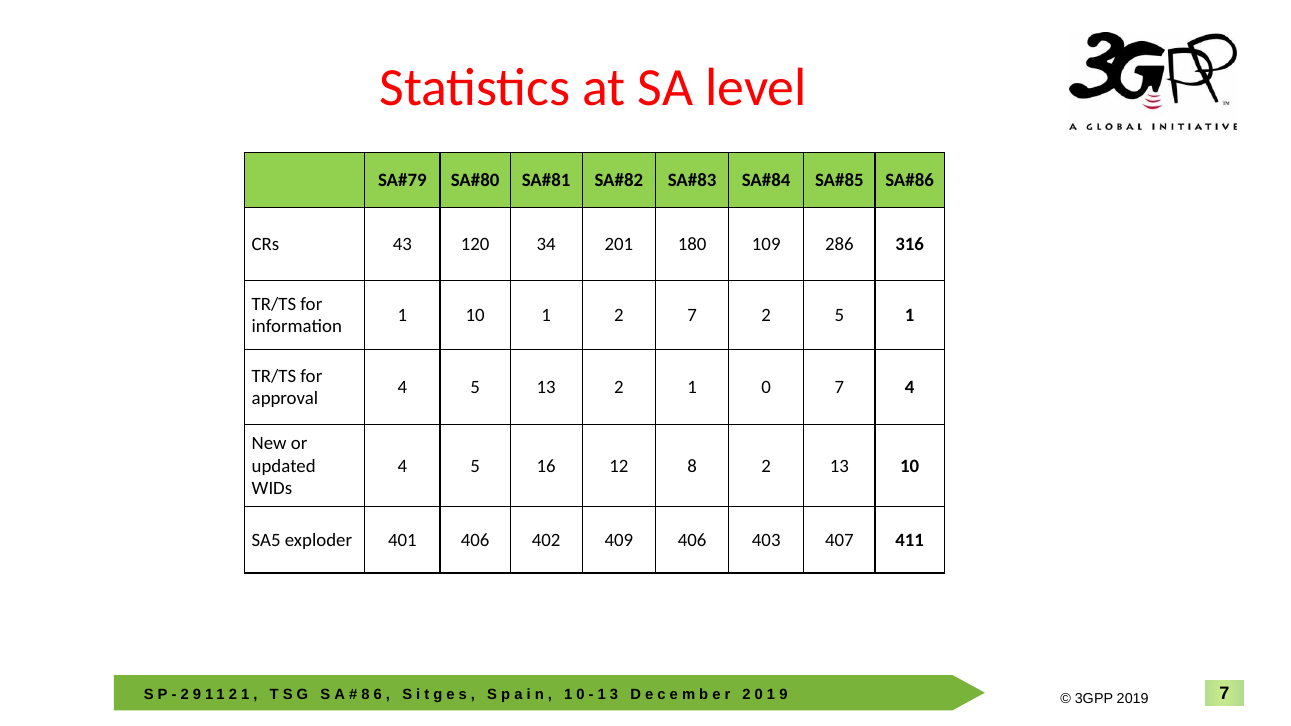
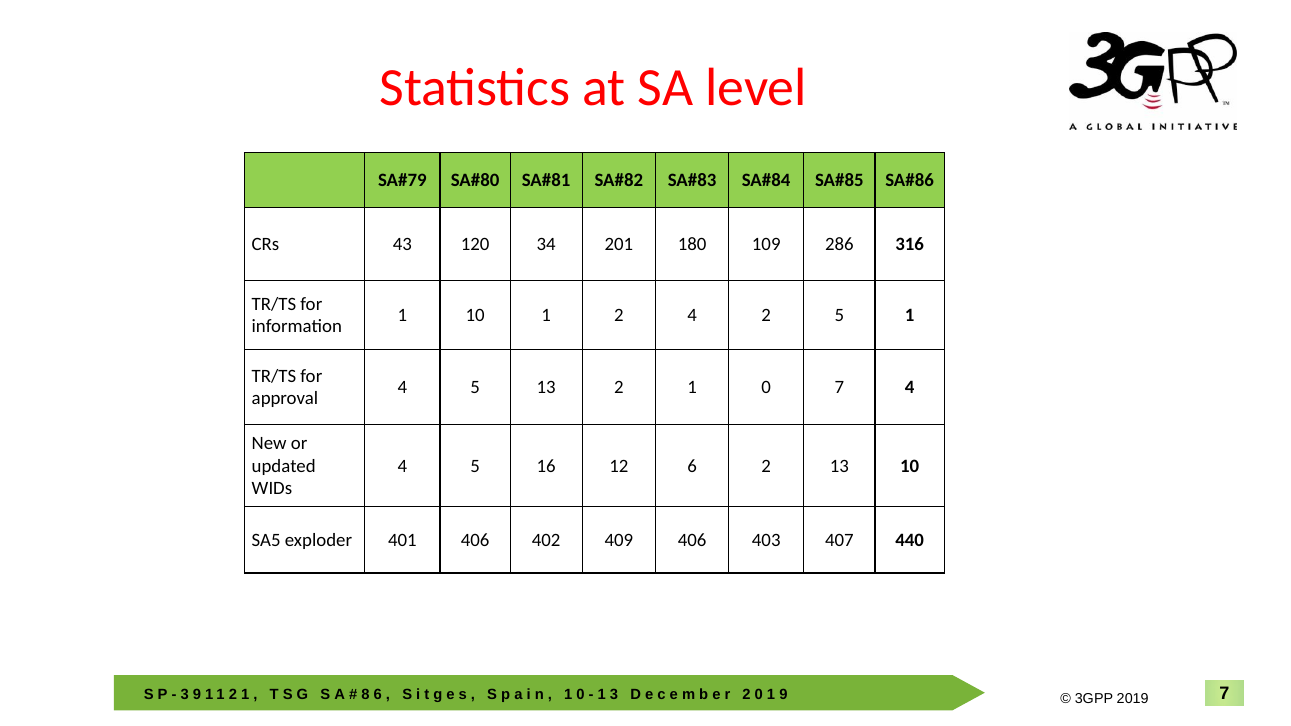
2 7: 7 -> 4 (692, 315)
12 8: 8 -> 6 (692, 466)
411: 411 -> 440 (910, 540)
2: 2 -> 3 (185, 694)
